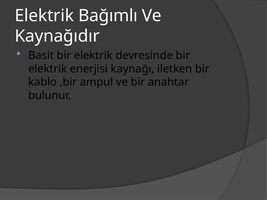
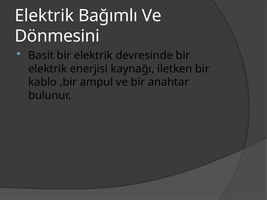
Kaynağıdır: Kaynağıdır -> Dönmesini (57, 36)
